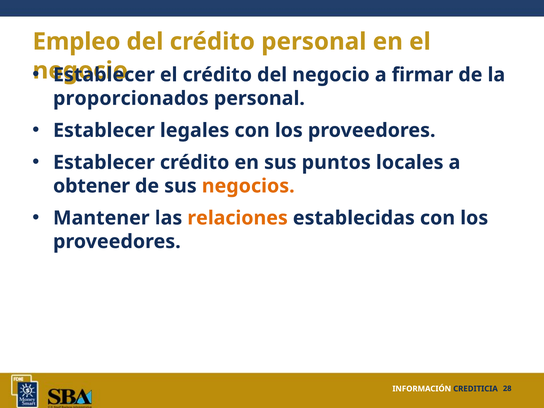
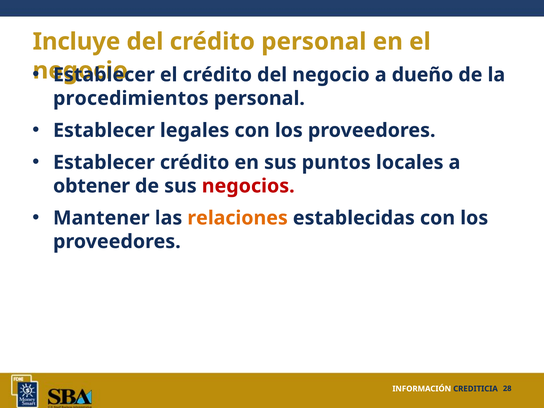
Empleo: Empleo -> Incluye (76, 42)
firmar: firmar -> dueño (422, 75)
proporcionados: proporcionados -> procedimientos (131, 98)
negocios colour: orange -> red (248, 186)
